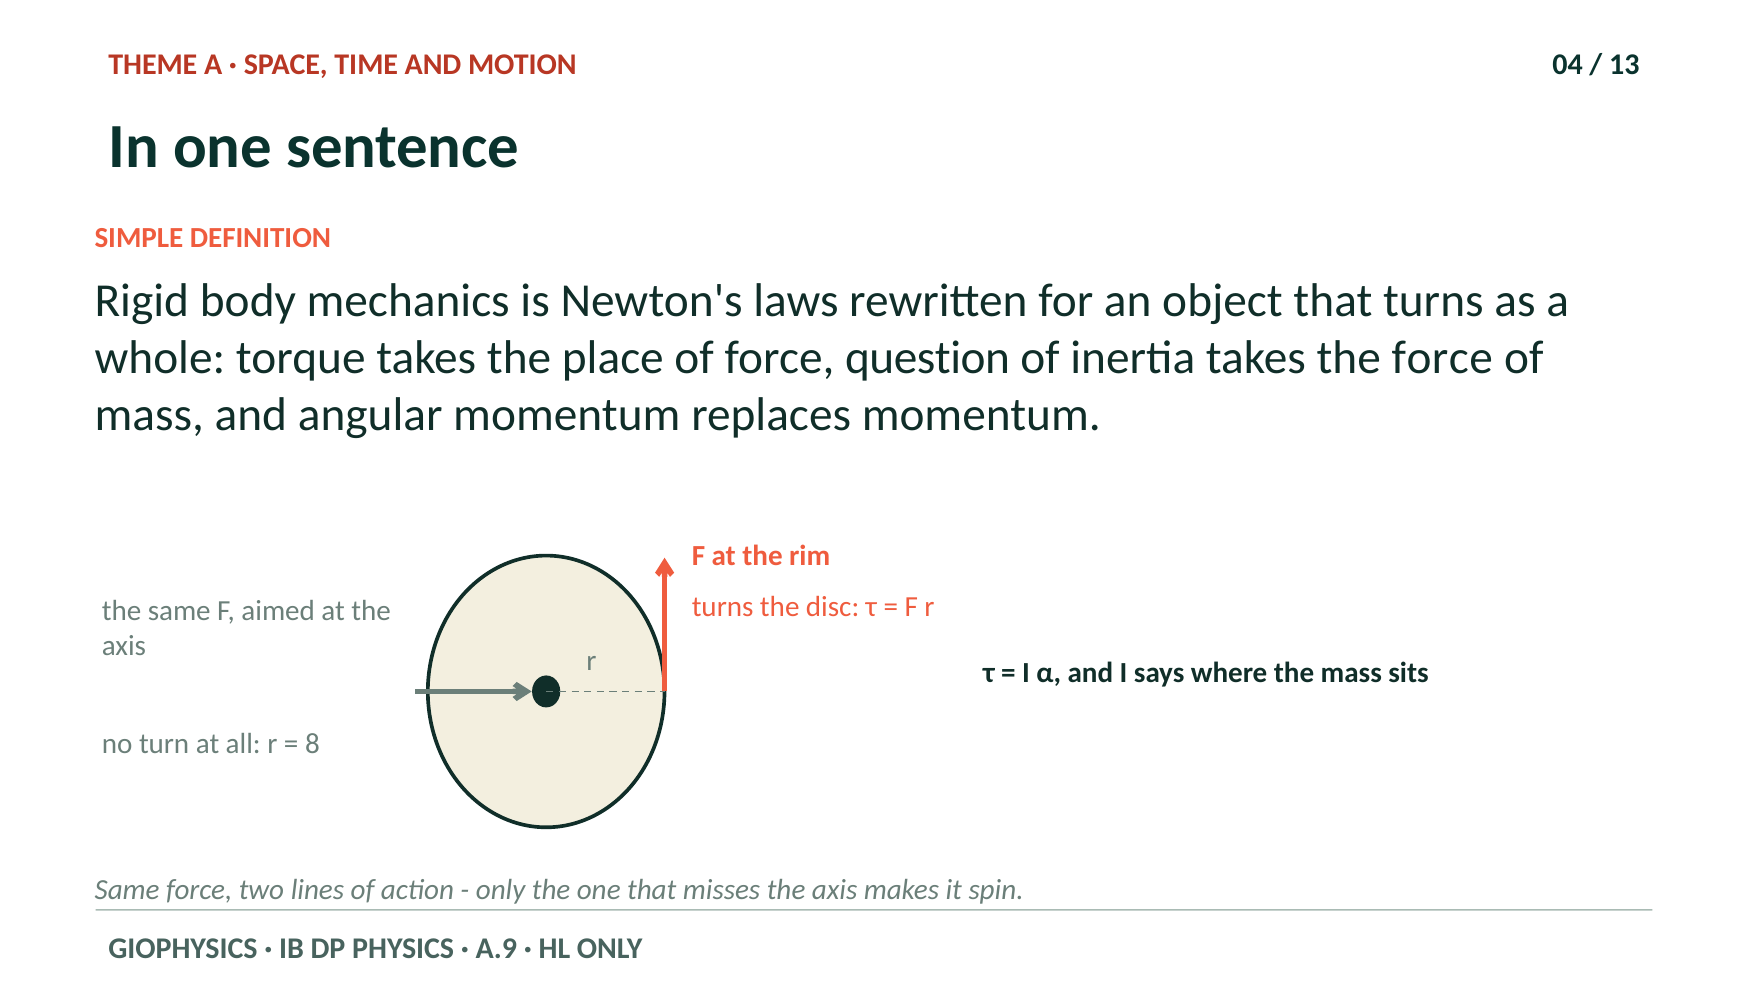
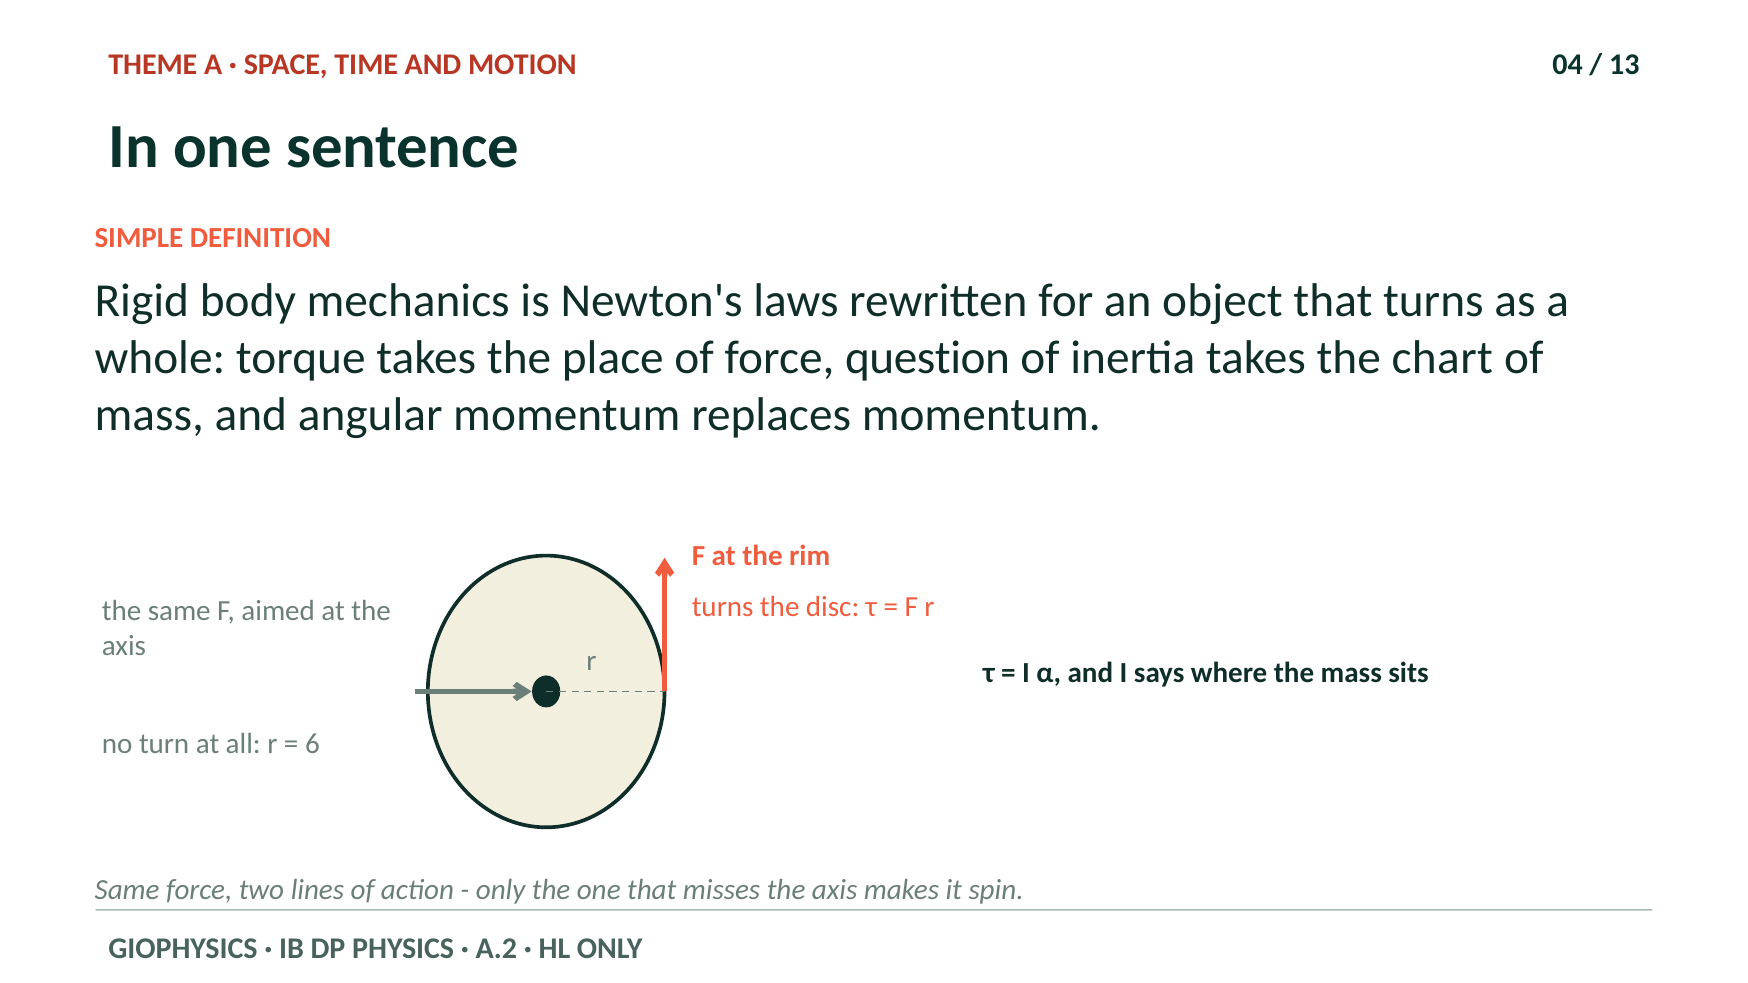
the force: force -> chart (1442, 358)
8: 8 -> 6 (312, 745)
A.9: A.9 -> A.2 (496, 948)
